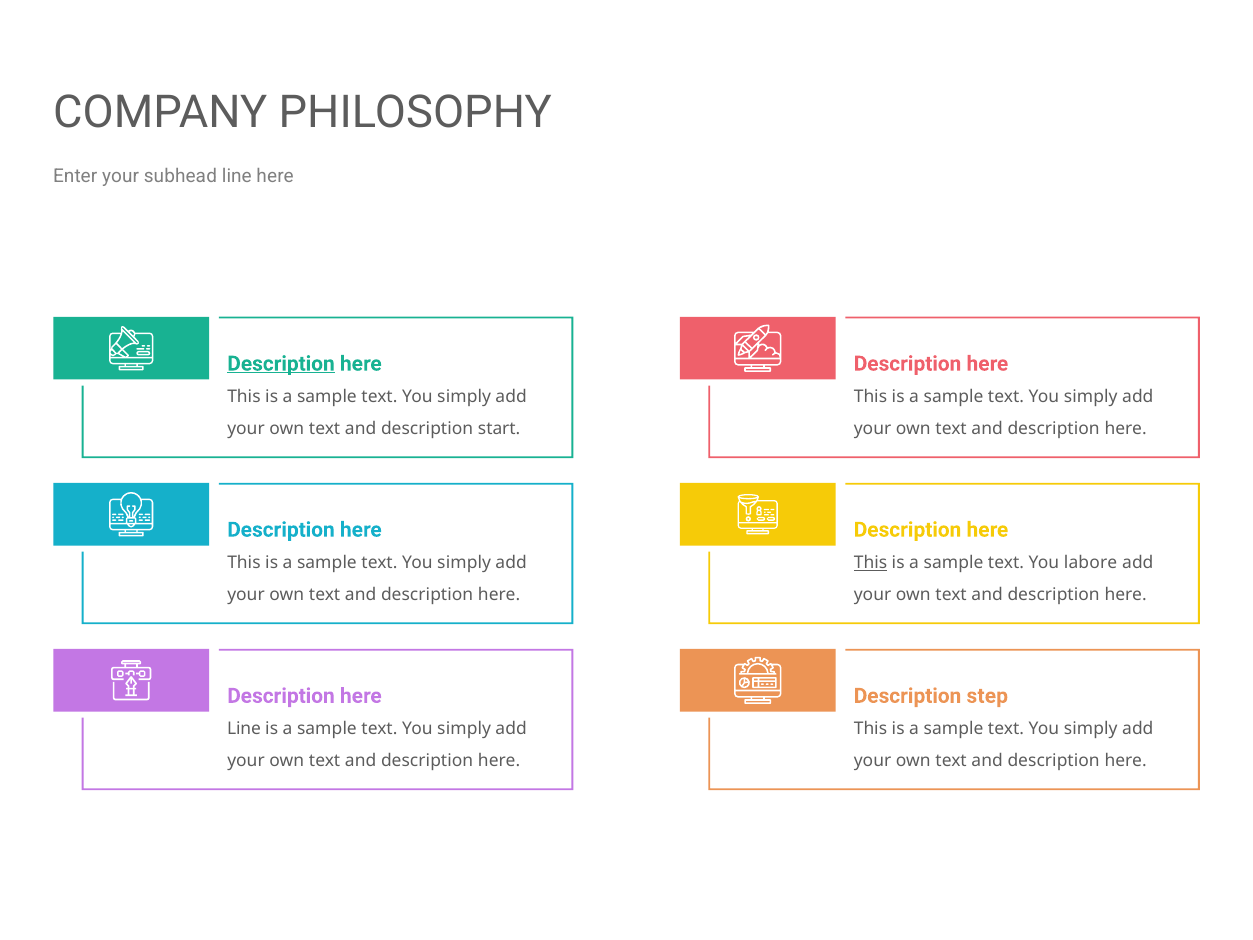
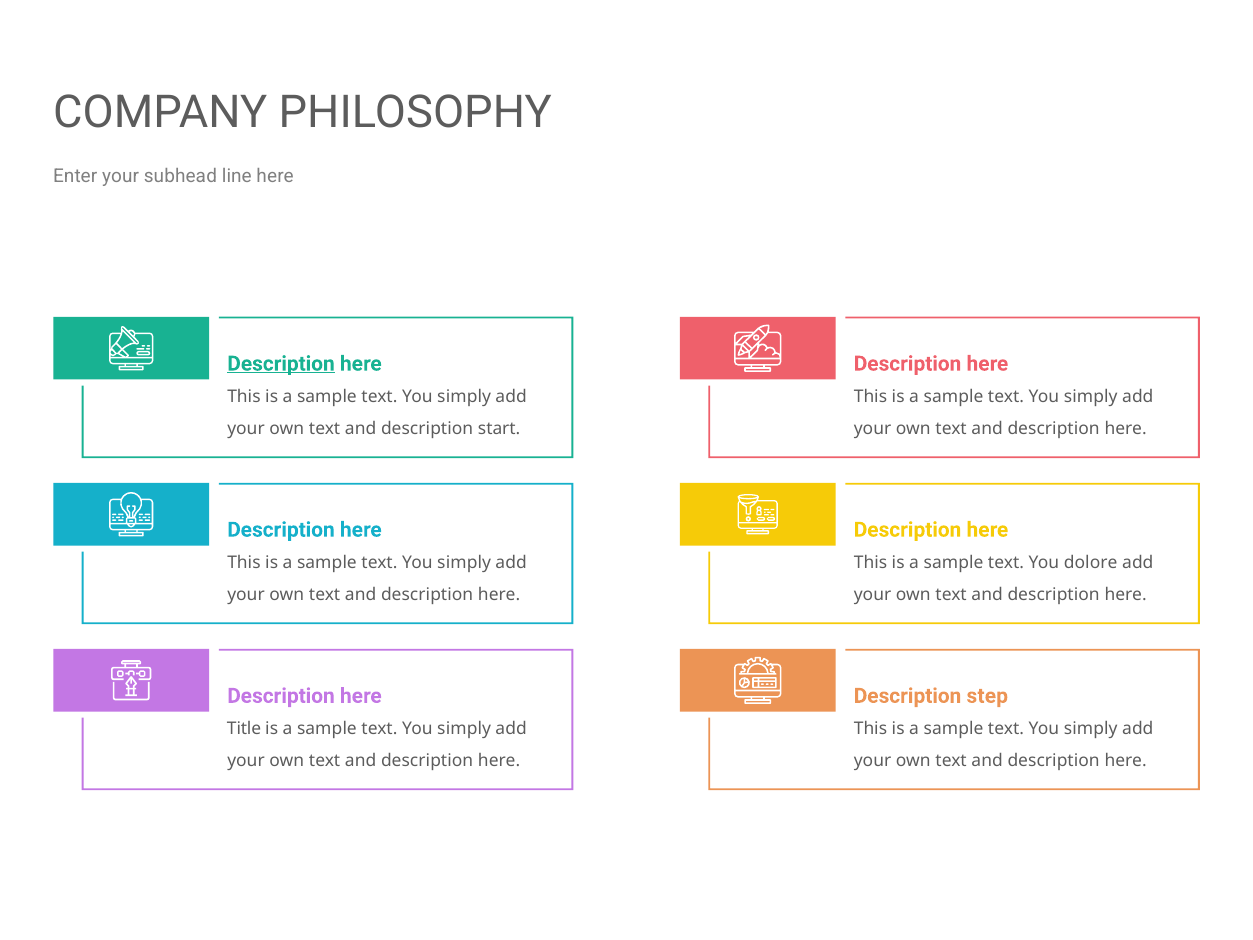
This underline: present -> none (871, 563)
labore: labore -> dolore (1091, 563)
Line: Line -> Title (244, 729)
